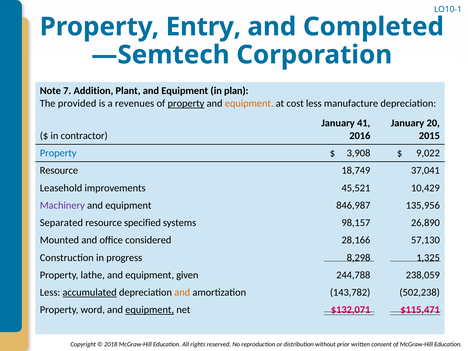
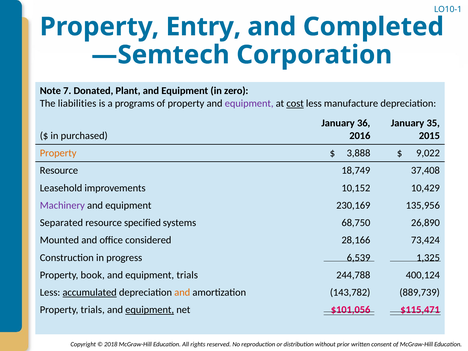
Addition: Addition -> Donated (93, 91)
plan: plan -> zero (236, 91)
provided: provided -> liabilities (77, 103)
revenues: revenues -> programs (135, 103)
property underline: present -> none (186, 103)
equipment colour: orange -> purple (249, 103)
cost underline: none -> present (295, 103)
41: 41 -> 36 (364, 123)
20: 20 -> 35 (433, 123)
contractor: contractor -> purchased (84, 136)
Property colour: blue -> orange (58, 153)
3,908: 3,908 -> 3,888 (359, 153)
37,041: 37,041 -> 37,408 (425, 171)
45,521: 45,521 -> 10,152 (356, 188)
846,987: 846,987 -> 230,169 (353, 205)
98,157: 98,157 -> 68,750 (356, 223)
57,130: 57,130 -> 73,424 (425, 240)
8,298: 8,298 -> 6,539 (359, 258)
lathe: lathe -> book (93, 275)
equipment given: given -> trials (187, 275)
238,059: 238,059 -> 400,124 (423, 275)
502,238: 502,238 -> 889,739 (420, 292)
Property word: word -> trials (93, 310)
$132,071: $132,071 -> $101,056 (351, 310)
